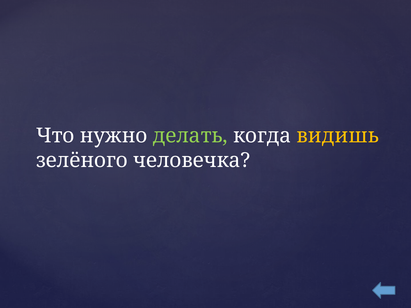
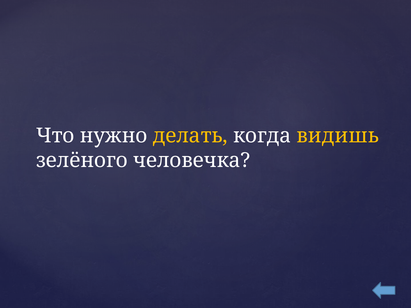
делать colour: light green -> yellow (190, 136)
